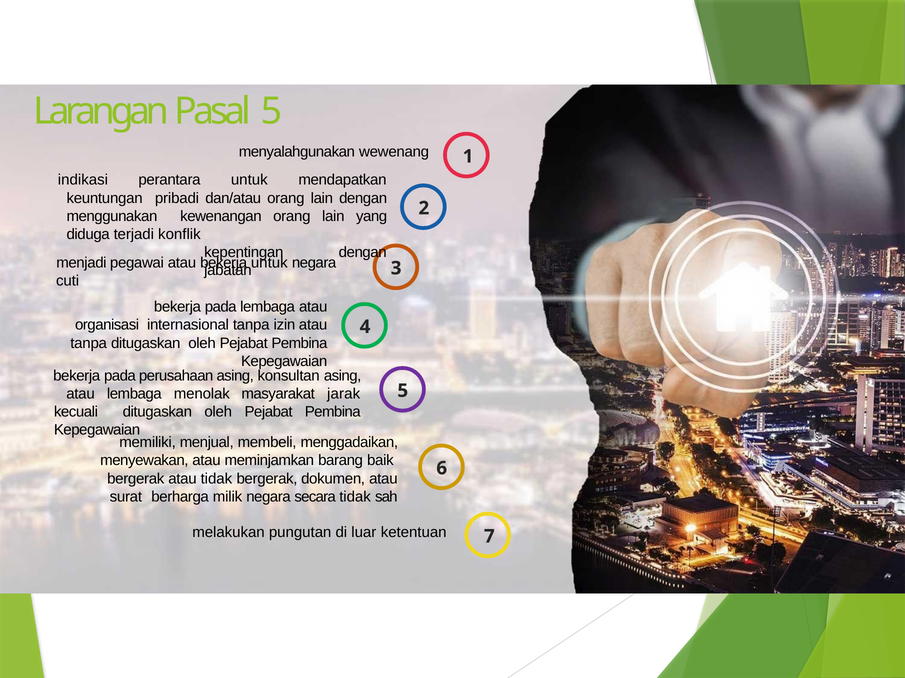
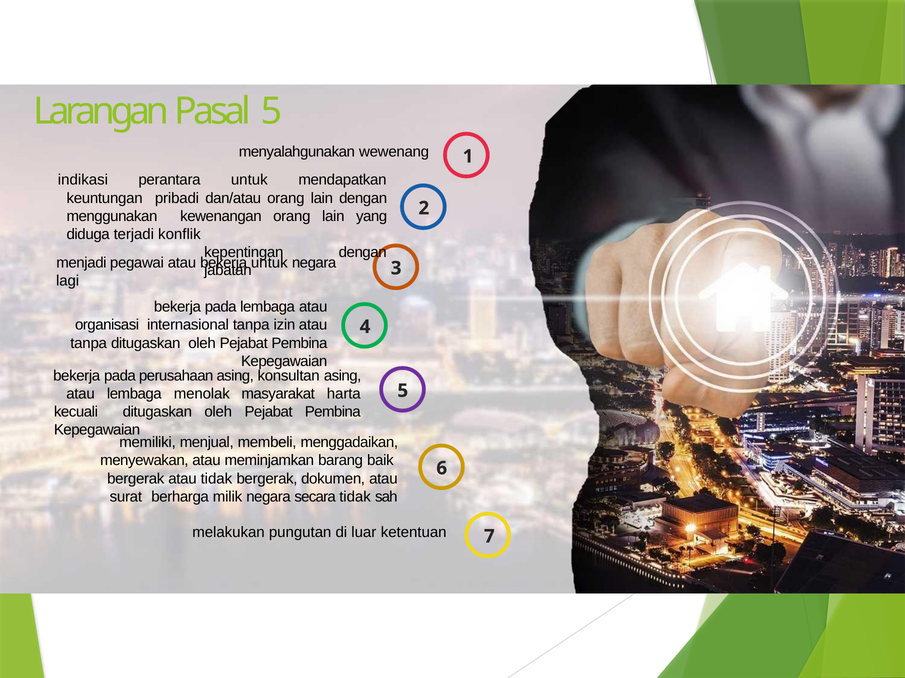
cuti: cuti -> lagi (68, 281)
jarak: jarak -> harta (344, 394)
